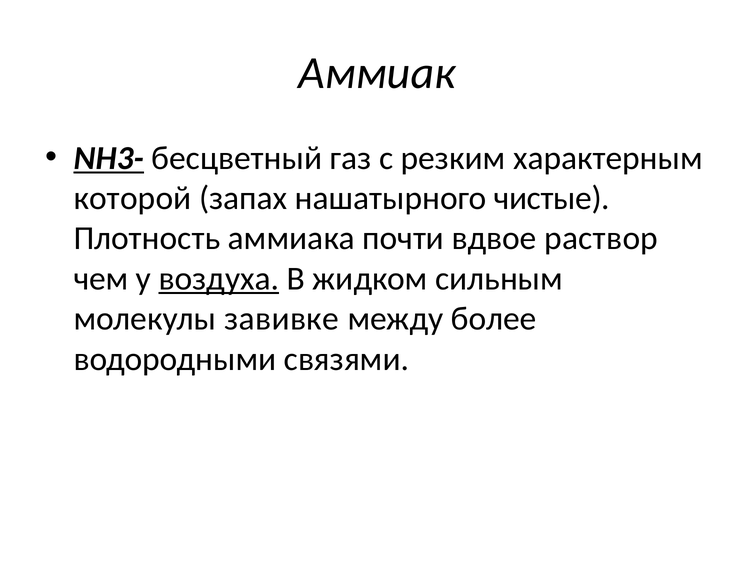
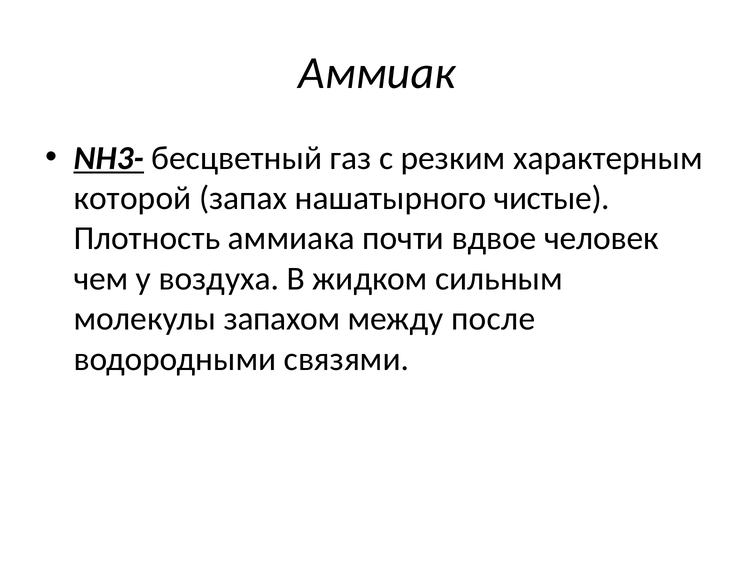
раствор: раствор -> человек (601, 239)
воздуха underline: present -> none (219, 279)
завивке: завивке -> запахом (282, 319)
более: более -> после (493, 319)
